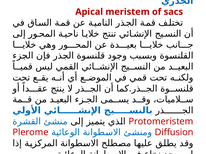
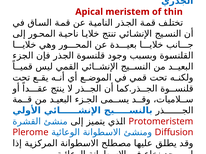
sacs: sacs -> thin (173, 12)
